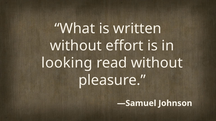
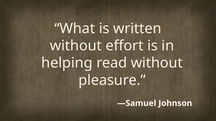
looking: looking -> helping (67, 63)
